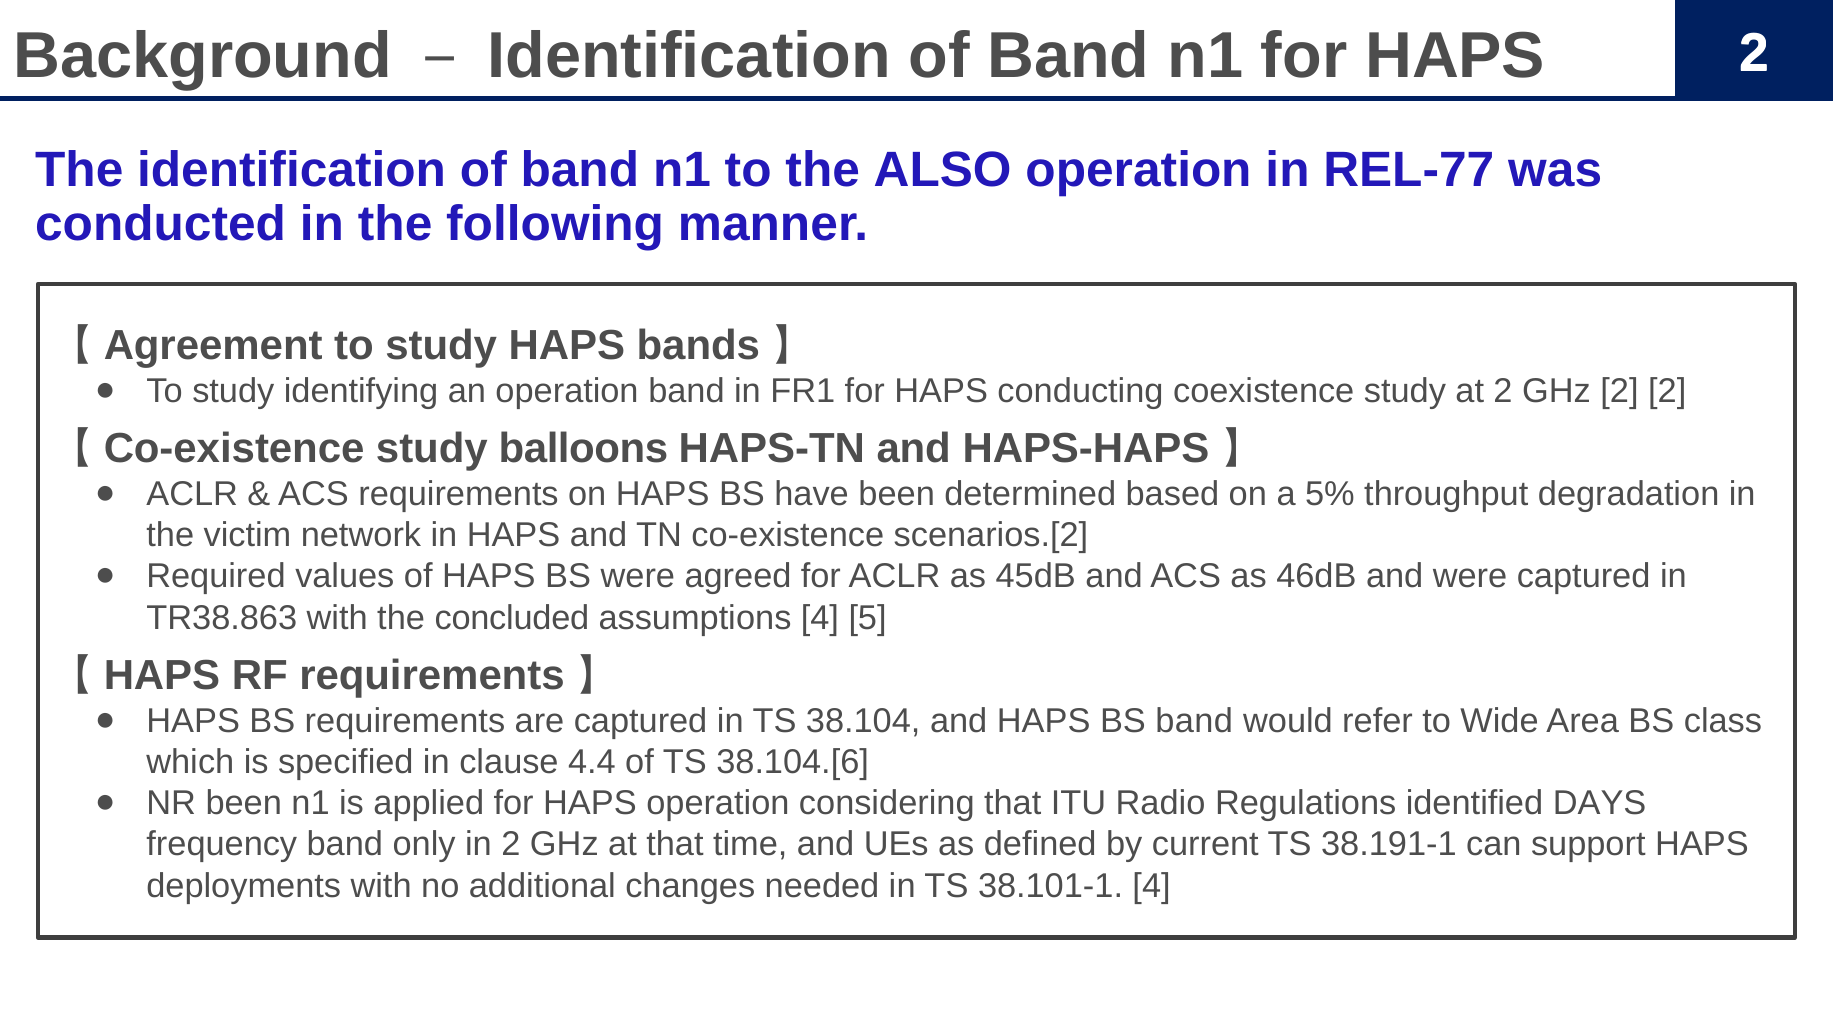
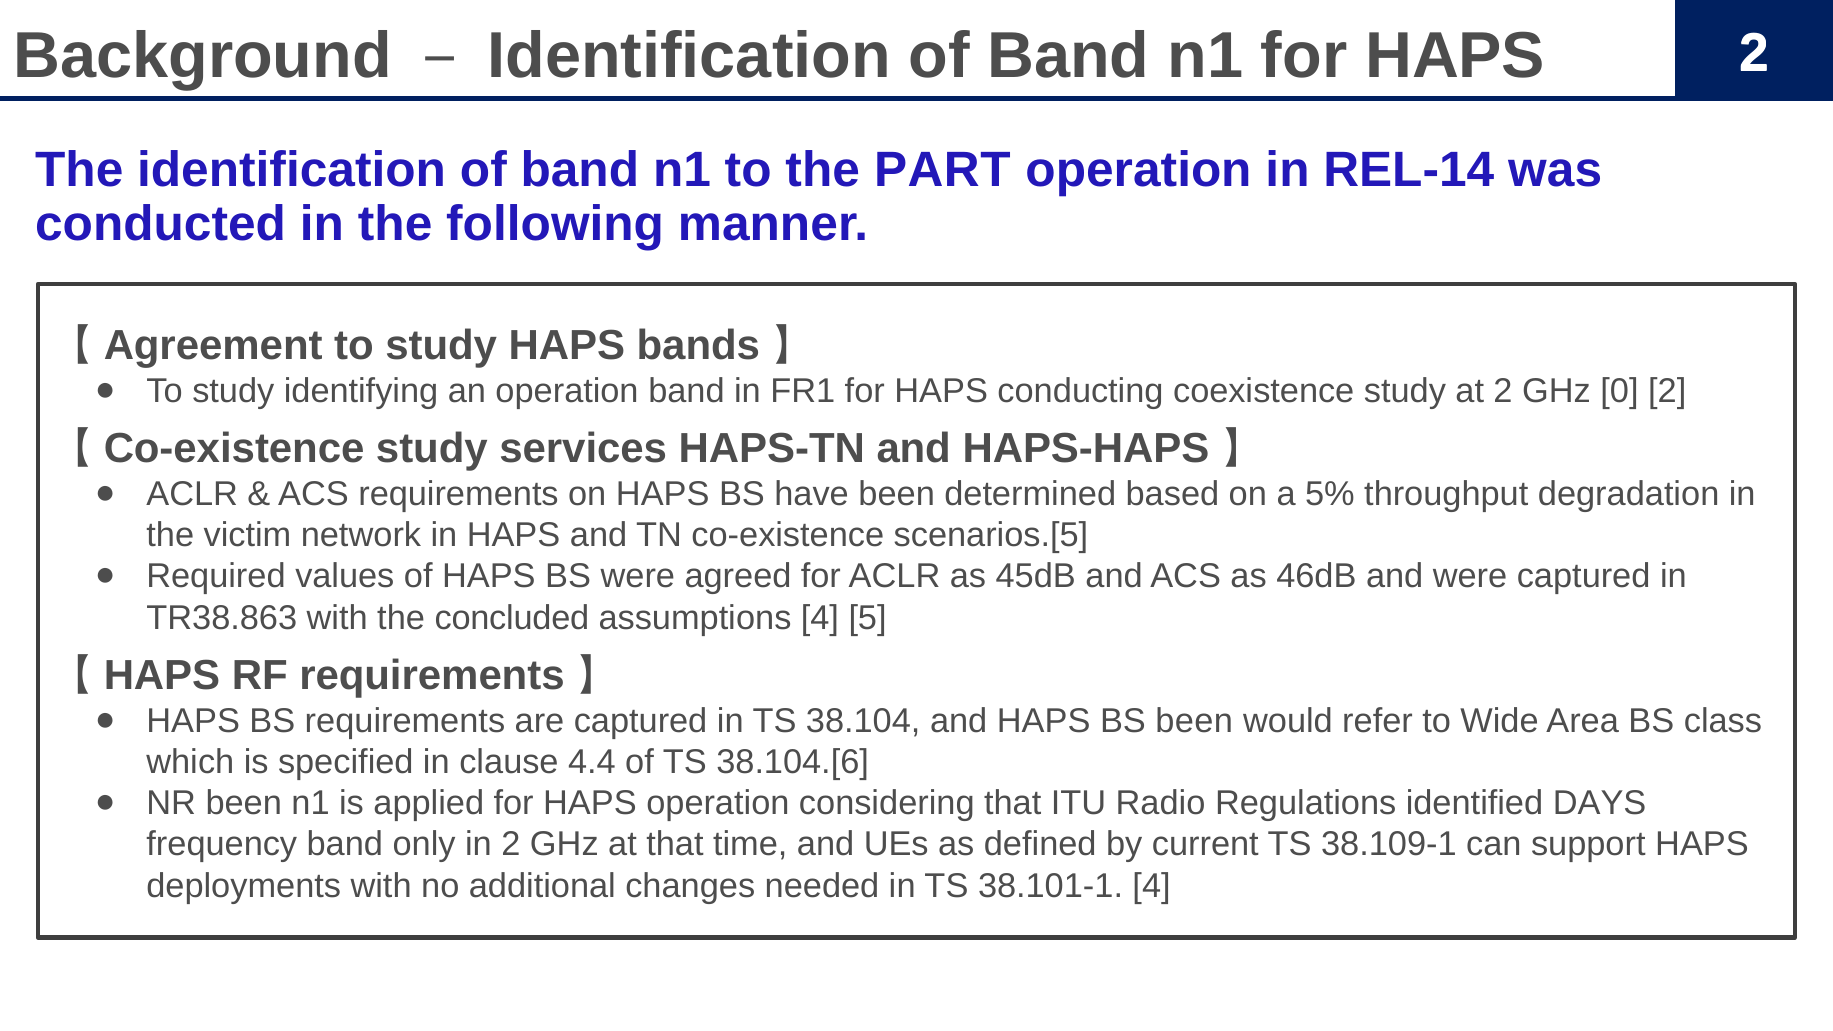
ALSO: ALSO -> PART (942, 170)
REL-77: REL-77 -> REL-14 (1409, 170)
GHz 2: 2 -> 0 (1619, 391)
balloons: balloons -> services (583, 449)
scenarios.[2: scenarios.[2 -> scenarios.[5 (991, 535)
BS band: band -> been (1194, 721)
38.191-1: 38.191-1 -> 38.109-1 (1389, 845)
